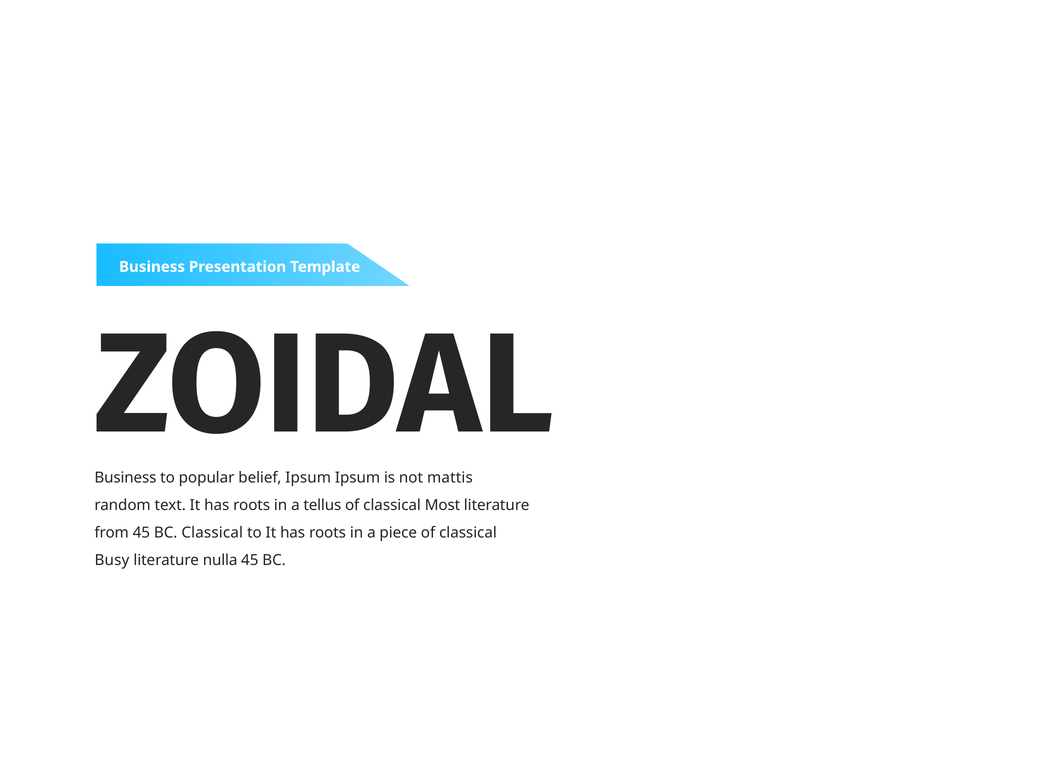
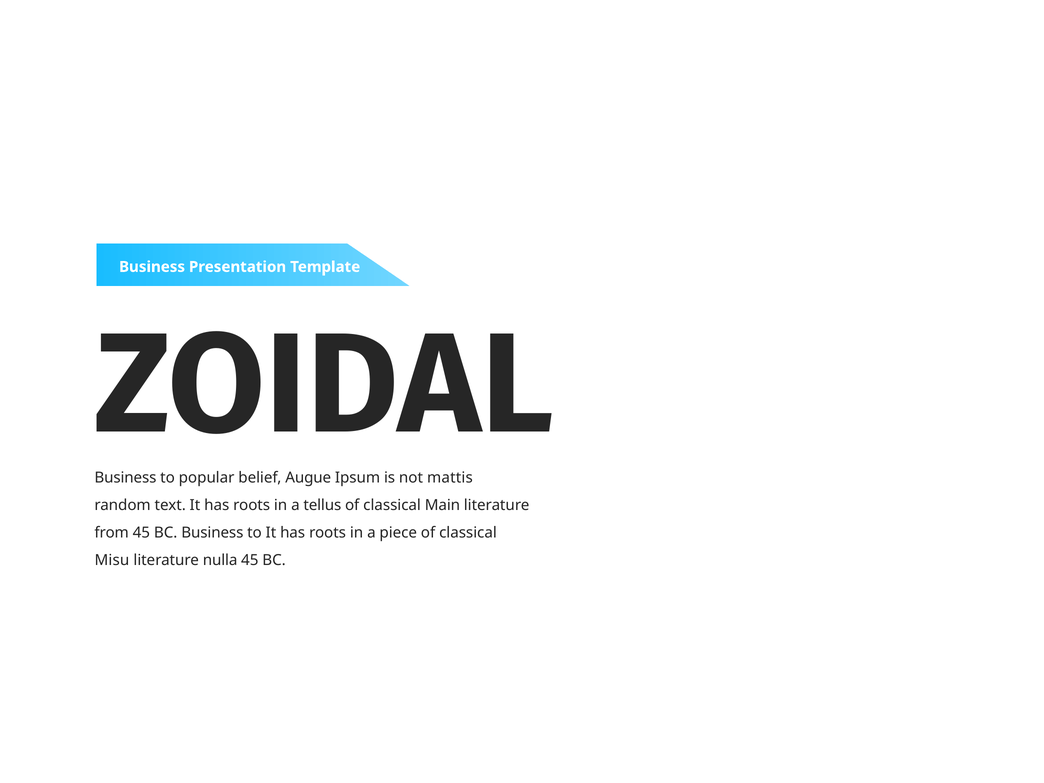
belief Ipsum: Ipsum -> Augue (308, 478)
Most: Most -> Main (442, 505)
BC Classical: Classical -> Business (212, 533)
Busy: Busy -> Misu (112, 560)
